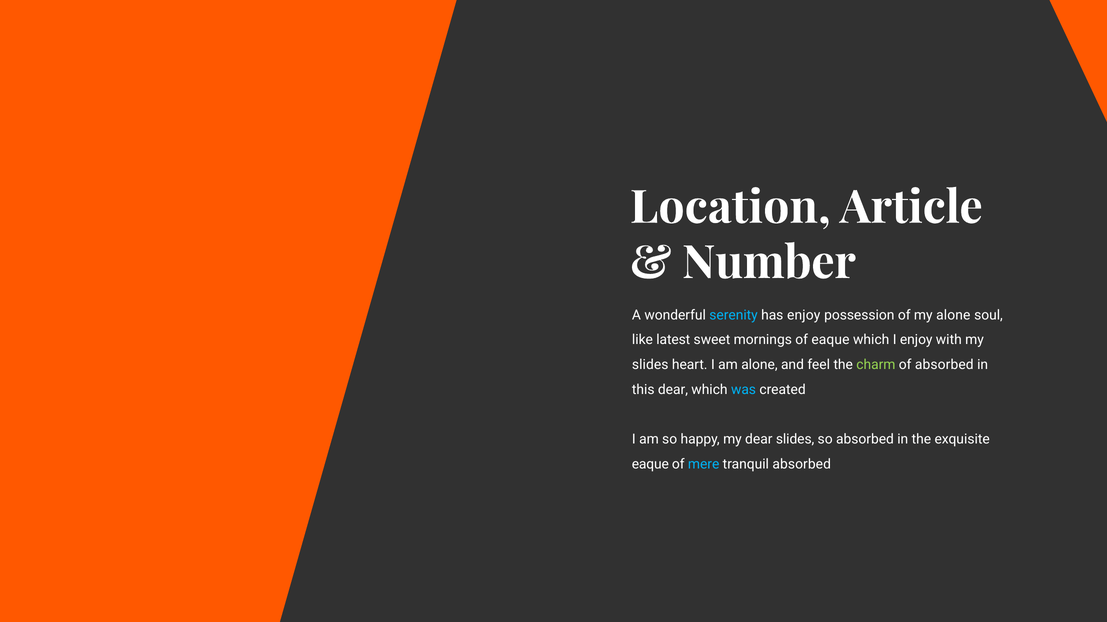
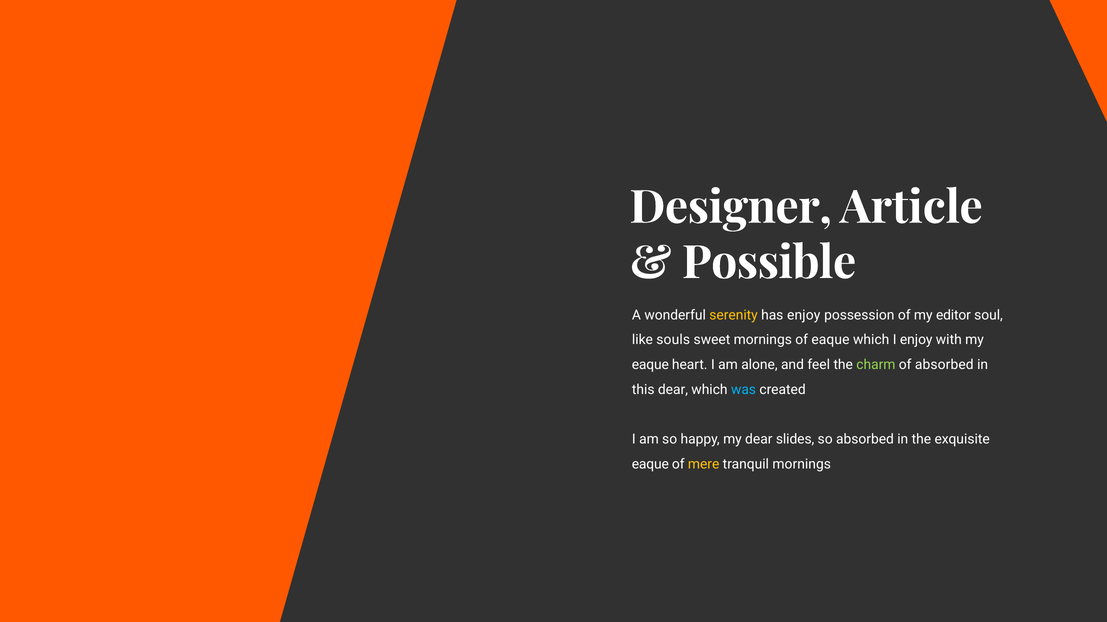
Location: Location -> Designer (731, 208)
Number: Number -> Possible (769, 263)
serenity colour: light blue -> yellow (734, 315)
my alone: alone -> editor (953, 315)
latest: latest -> souls (673, 340)
slides: slides -> eaque (650, 365)
mere colour: light blue -> yellow (704, 465)
tranquil absorbed: absorbed -> mornings (802, 465)
